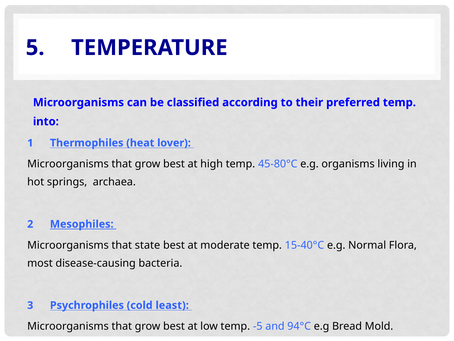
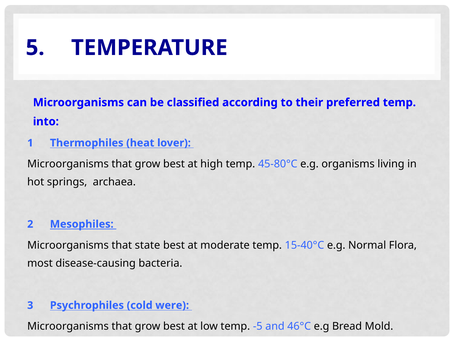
least: least -> were (172, 305)
94°C: 94°C -> 46°C (299, 326)
